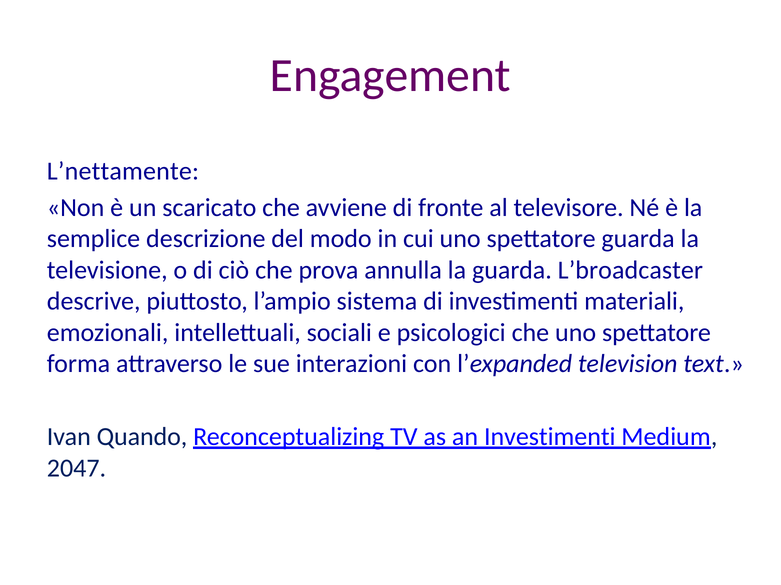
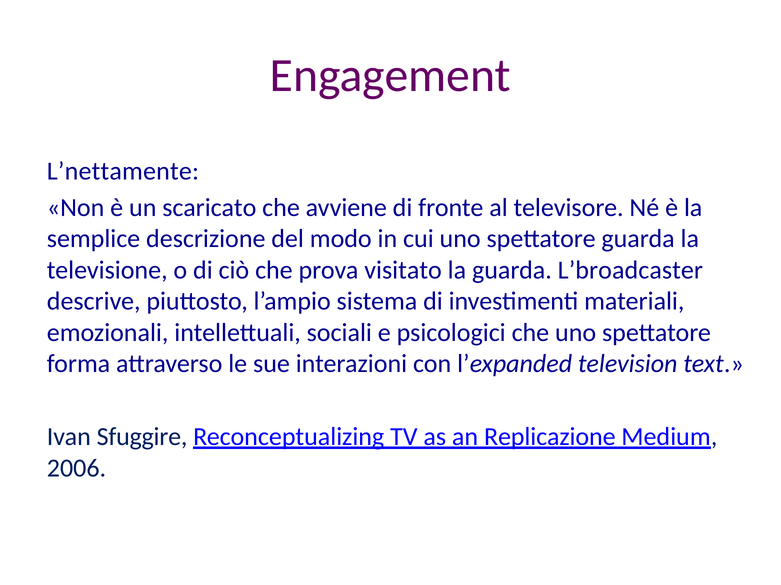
annulla: annulla -> visitato (403, 270)
Quando: Quando -> Sfuggire (142, 437)
an Investimenti: Investimenti -> Replicazione (550, 437)
2047: 2047 -> 2006 (77, 469)
